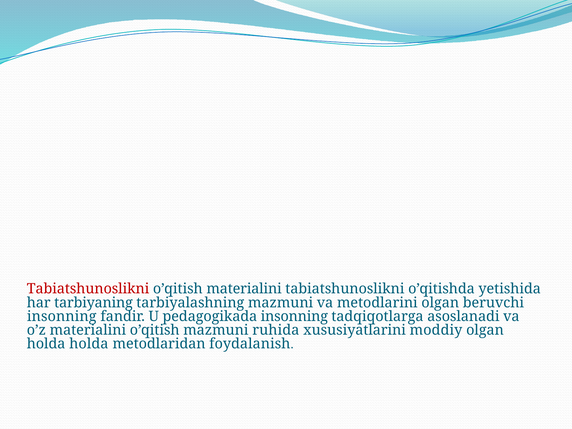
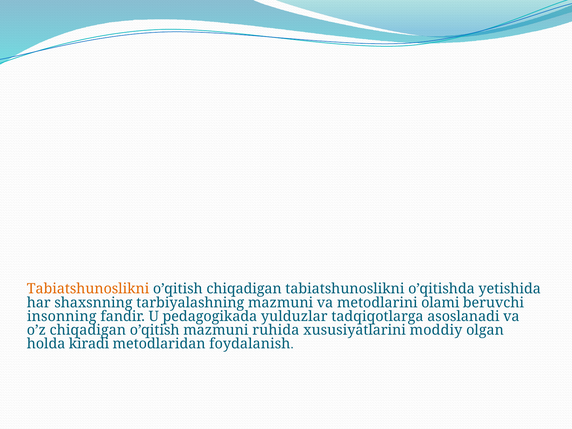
Tabiatshunoslikni colour: red -> orange (88, 289)
o’qitish materialini: materialini -> chiqadigan (244, 289)
tarbiyaning: tarbiyaning -> shaxsnning (93, 303)
metodlarini olgan: olgan -> olami (440, 303)
pedagogikada insonning: insonning -> yulduzlar (294, 316)
o’z materialini: materialini -> chiqadigan (88, 330)
holda holda: holda -> kiradi (89, 344)
